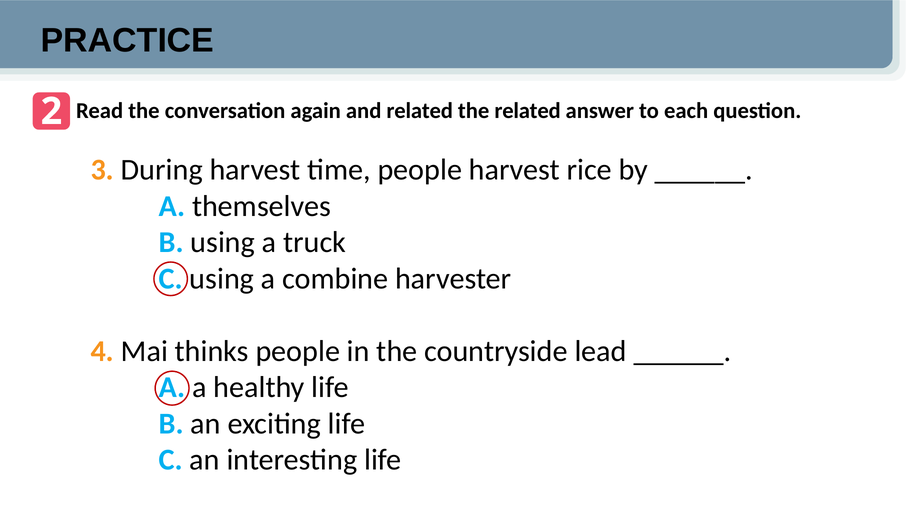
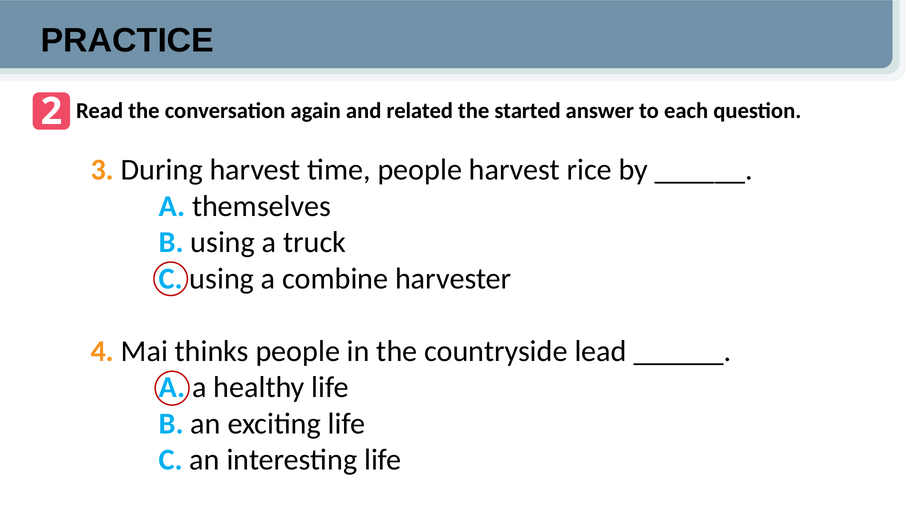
the related: related -> started (528, 111)
